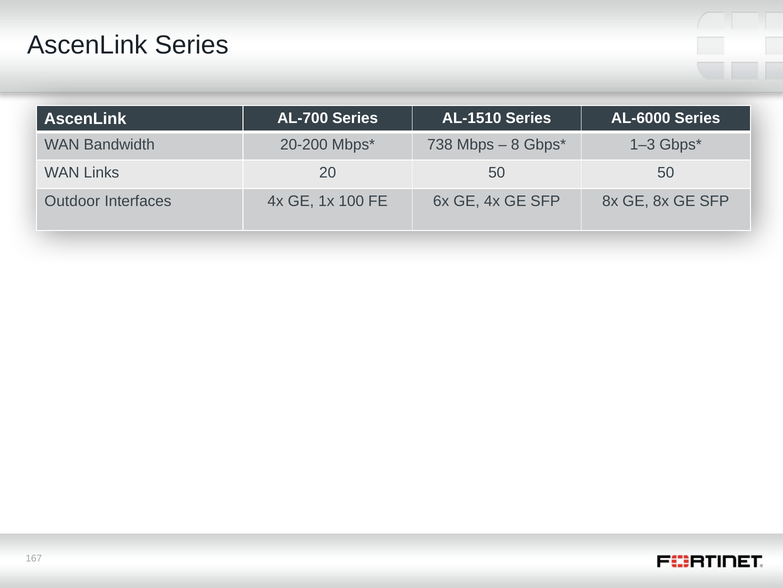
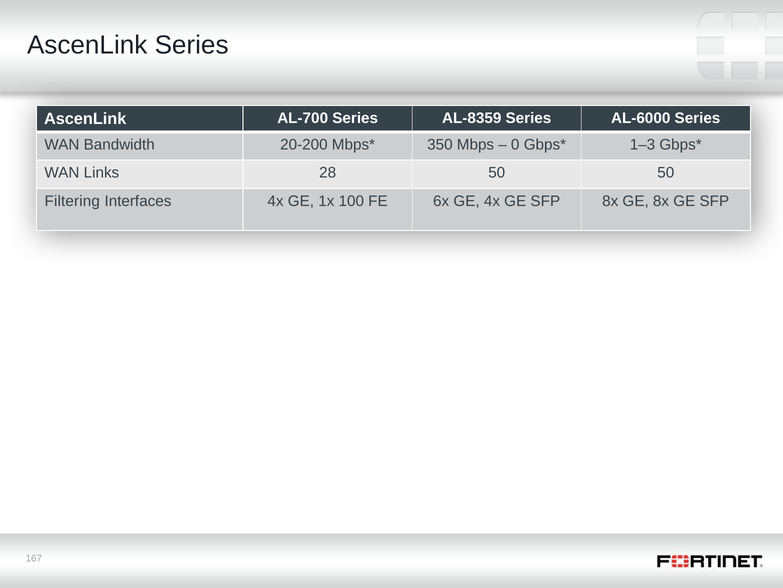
AL-1510: AL-1510 -> AL-8359 (472, 118)
738: 738 -> 350 (440, 144)
8: 8 -> 0 (515, 144)
20: 20 -> 28 (328, 173)
Outdoor: Outdoor -> Filtering (72, 201)
